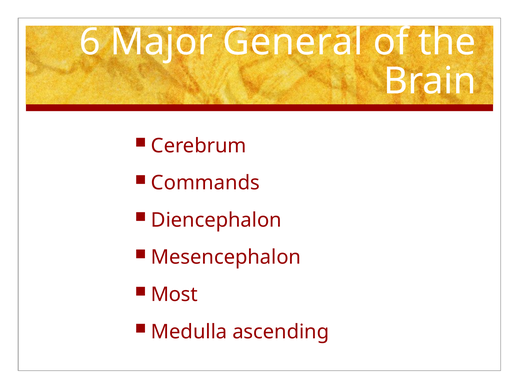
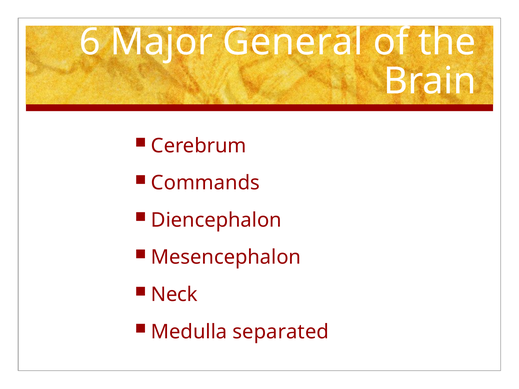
Most: Most -> Neck (174, 295)
ascending: ascending -> separated (281, 332)
